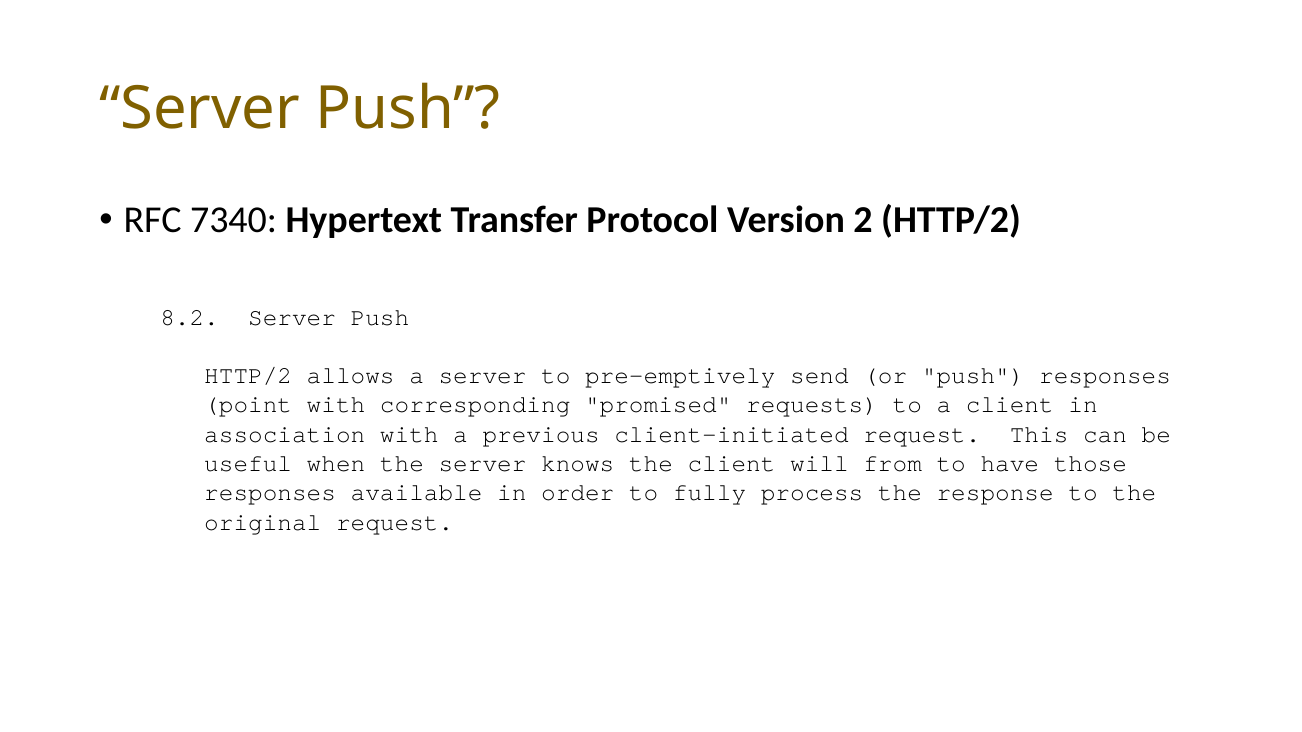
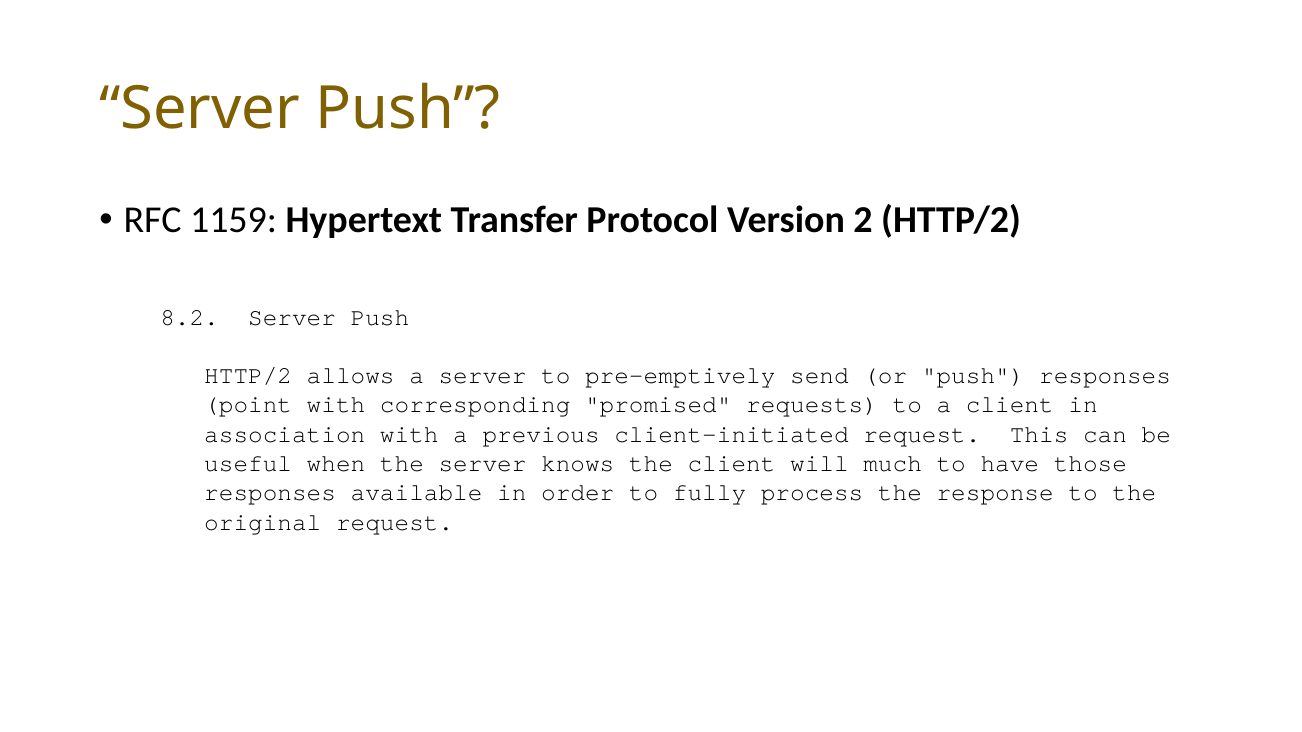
7340: 7340 -> 1159 (234, 220)
from: from -> much (893, 464)
